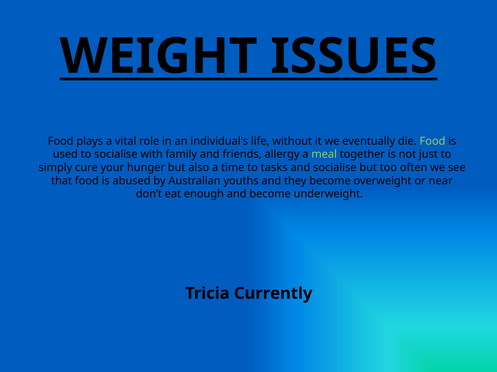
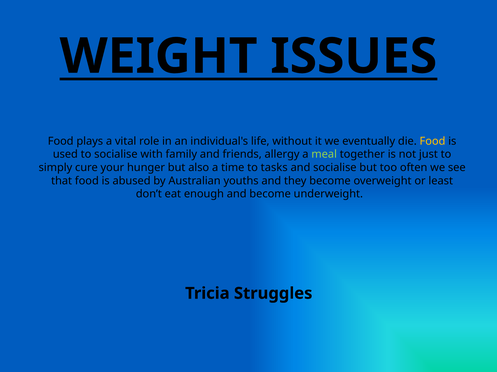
Food colour: light green -> yellow (432, 141)
near: near -> least (441, 181)
Currently: Currently -> Struggles (273, 294)
